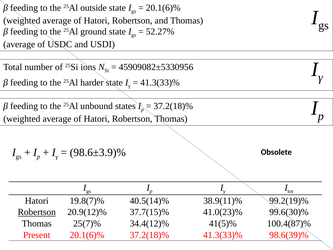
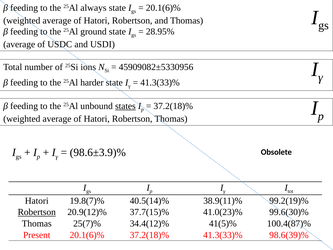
outside: outside -> always (93, 8)
52.27%: 52.27% -> 28.95% (160, 32)
states underline: none -> present (125, 106)
